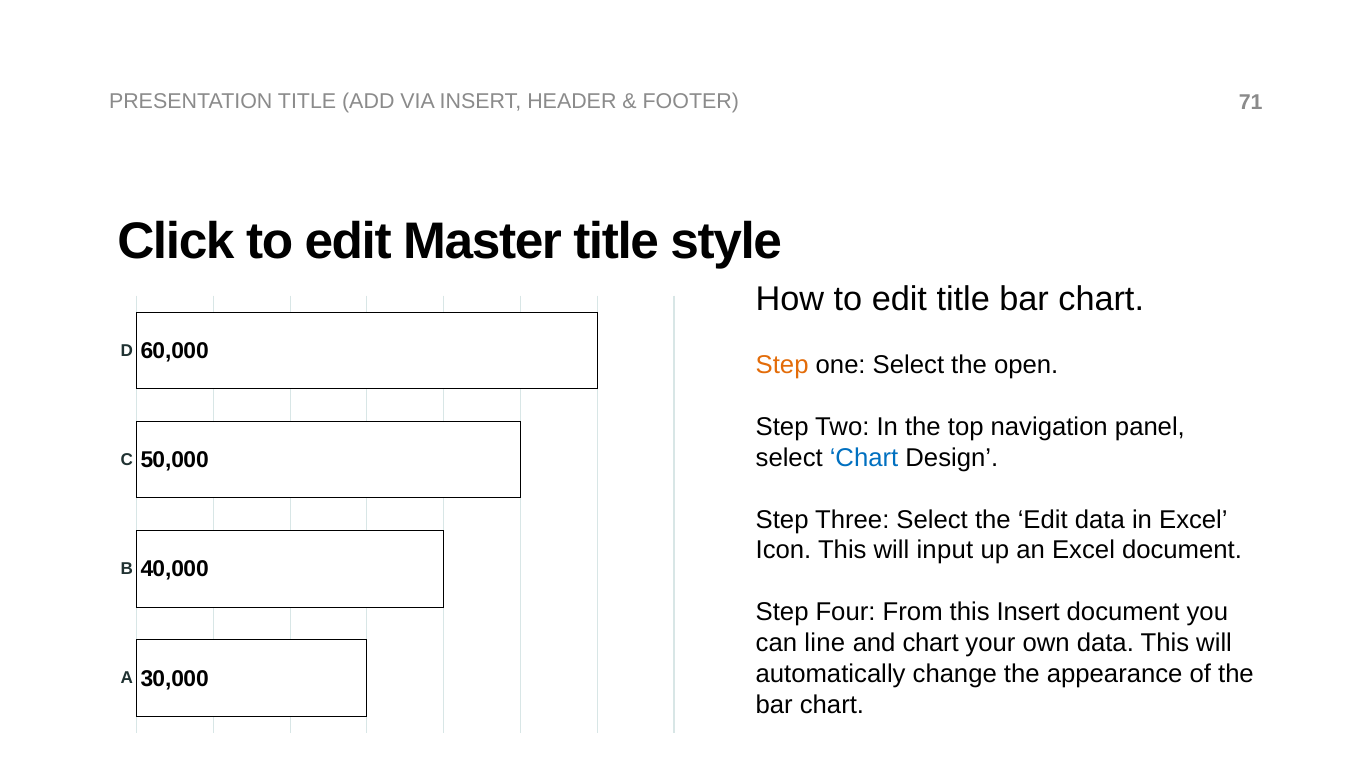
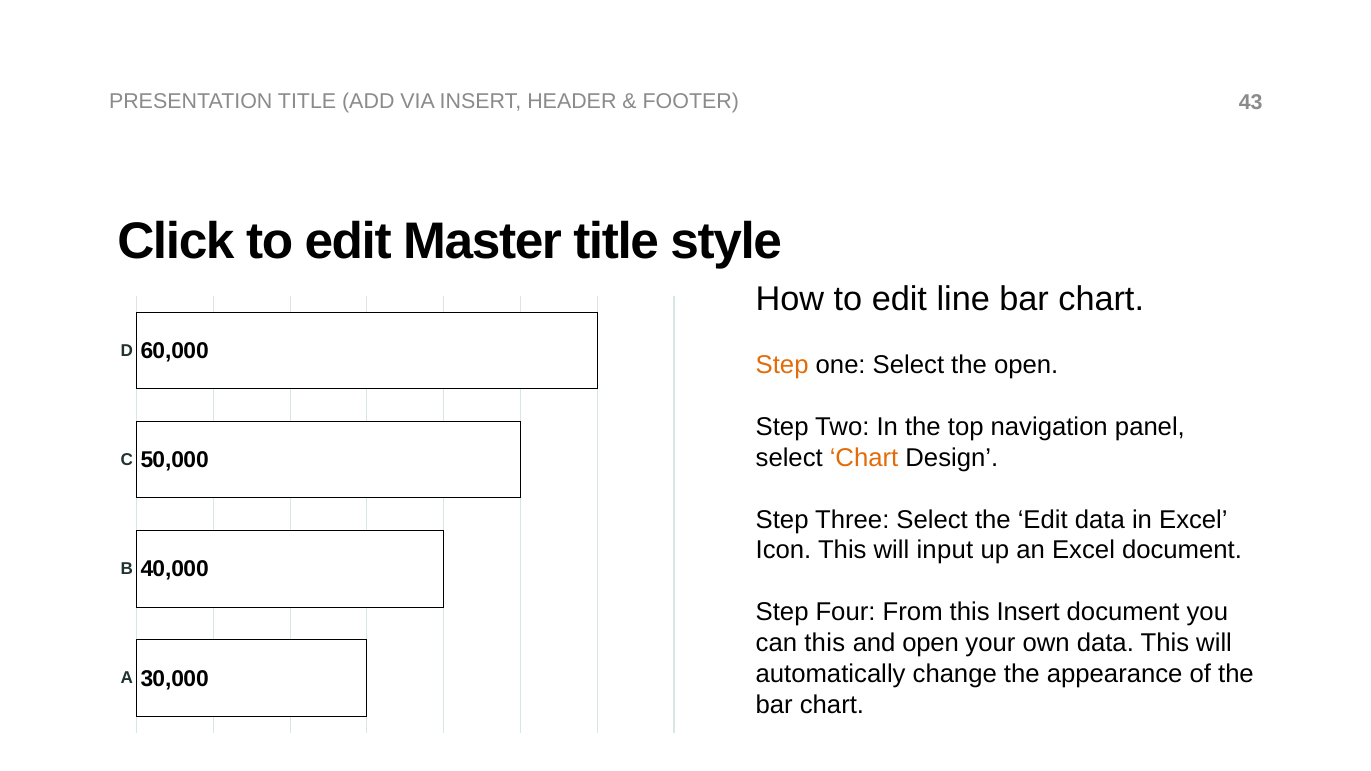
71: 71 -> 43 (1251, 102)
edit title: title -> line (963, 299)
Chart colour: blue -> orange (864, 458)
can line: line -> this (825, 643)
and chart: chart -> open (931, 643)
